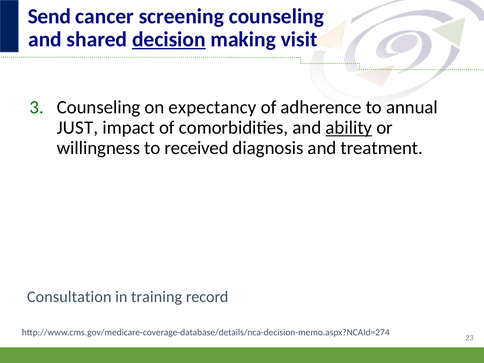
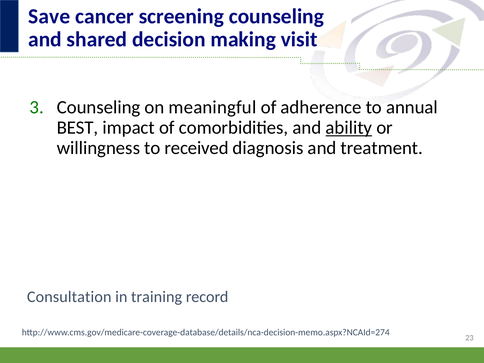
Send: Send -> Save (49, 16)
decision underline: present -> none (169, 40)
expectancy: expectancy -> meaningful (213, 107)
JUST: JUST -> BEST (78, 128)
